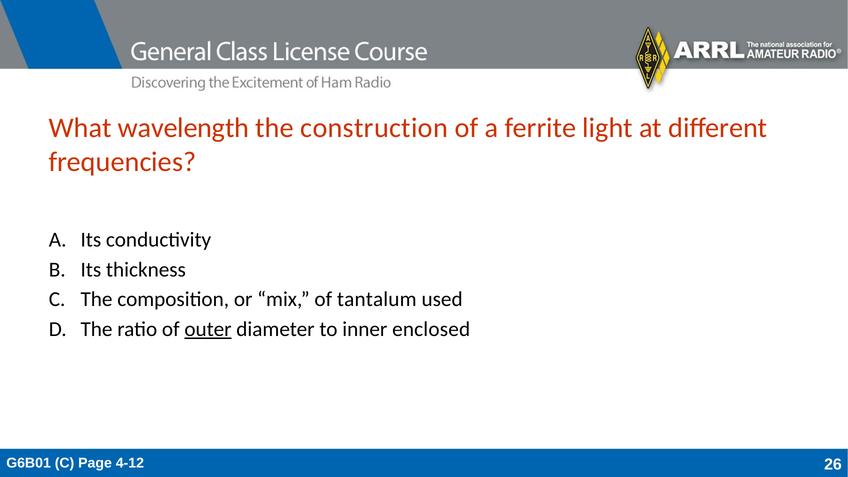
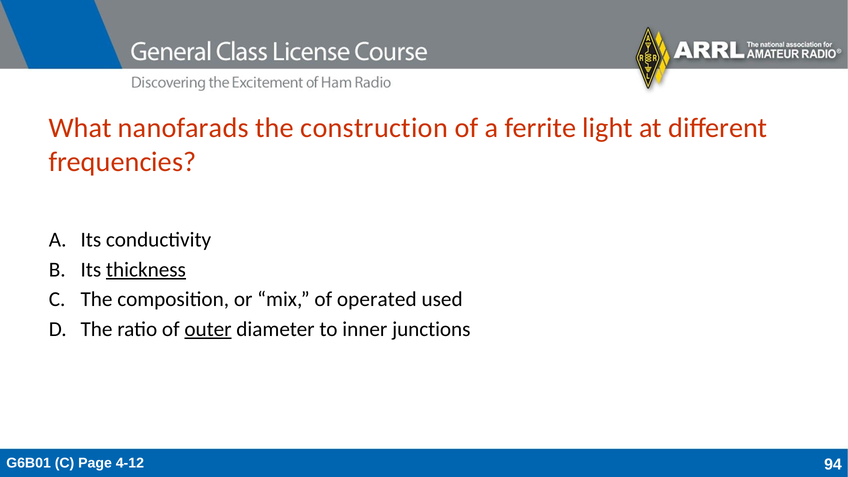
wavelength: wavelength -> nanofarads (183, 128)
thickness underline: none -> present (146, 270)
tantalum: tantalum -> operated (377, 299)
enclosed: enclosed -> junctions (431, 329)
26: 26 -> 94 (833, 464)
